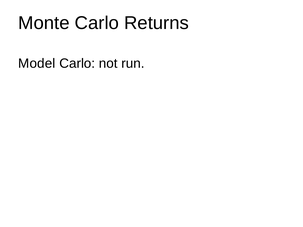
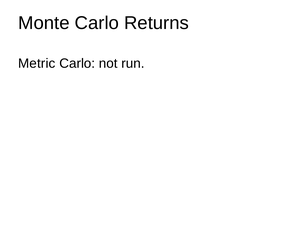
Model: Model -> Metric (37, 64)
